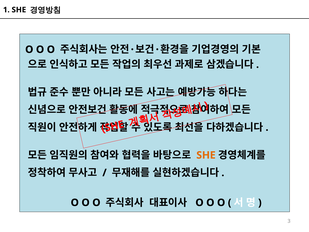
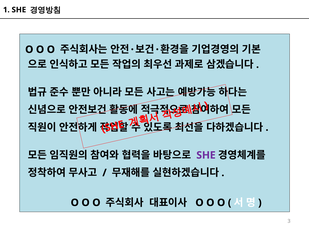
SHE colour: orange -> purple (206, 155)
